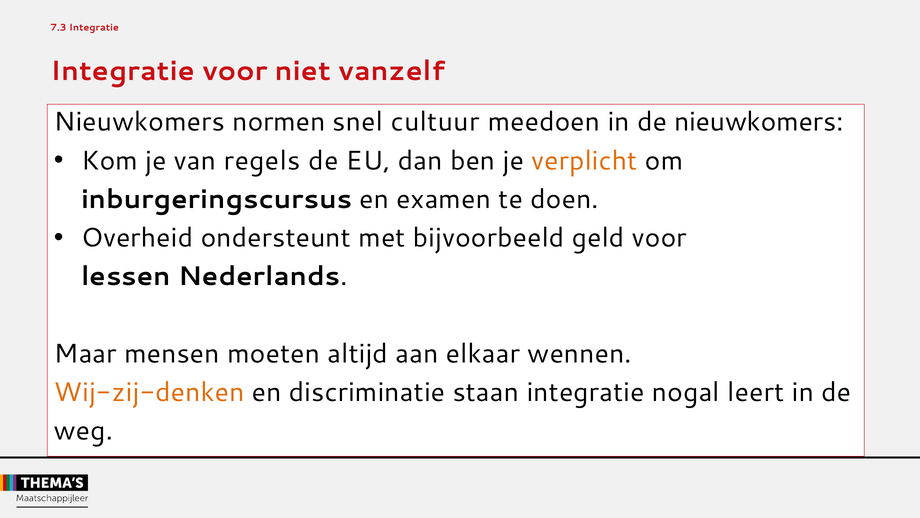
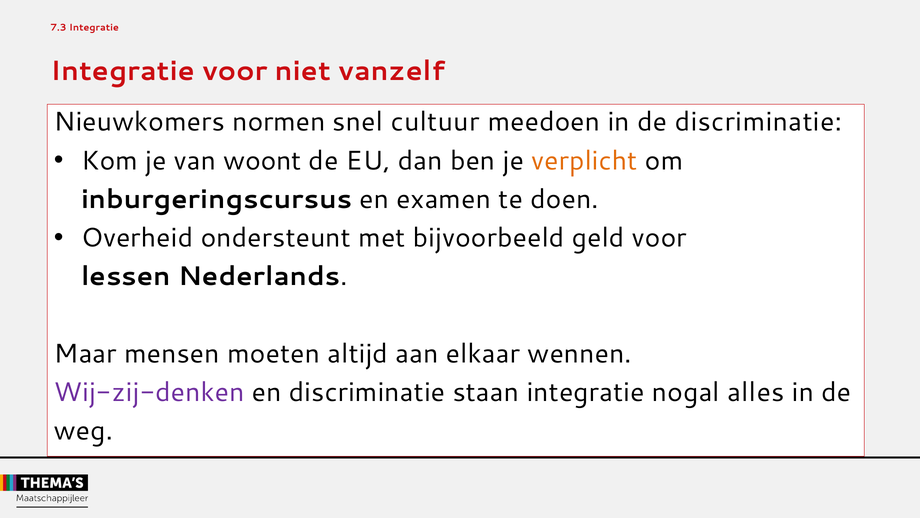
de nieuwkomers: nieuwkomers -> discriminatie (758, 122)
regels: regels -> woont (262, 161)
Wij-zij-denken colour: orange -> purple (149, 392)
leert: leert -> alles (756, 392)
